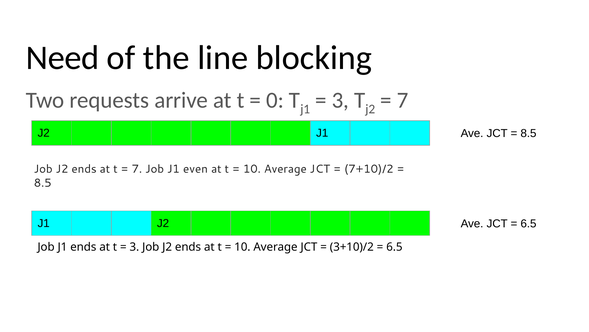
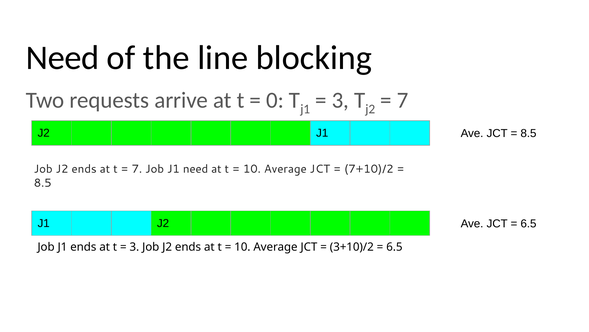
J1 even: even -> need (196, 169)
